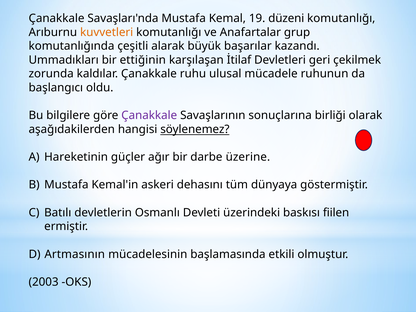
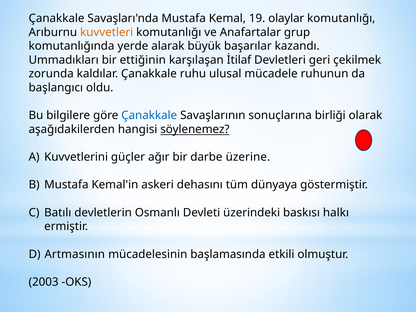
düzeni: düzeni -> olaylar (286, 18)
çeşitli: çeşitli -> yerde (133, 46)
Çanakkale colour: purple -> blue (149, 115)
Hareketinin: Hareketinin -> Kuvvetlerini (76, 157)
fiilen: fiilen -> halkı (336, 213)
